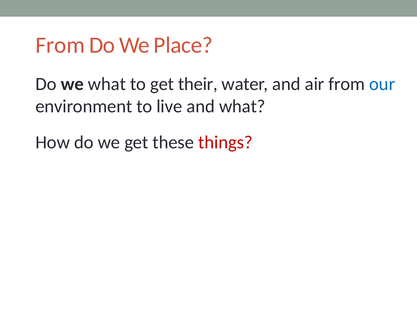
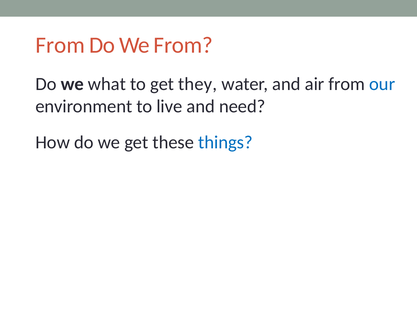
We Place: Place -> From (183, 45)
their: their -> they (198, 84)
and what: what -> need (242, 106)
things colour: red -> blue (226, 142)
